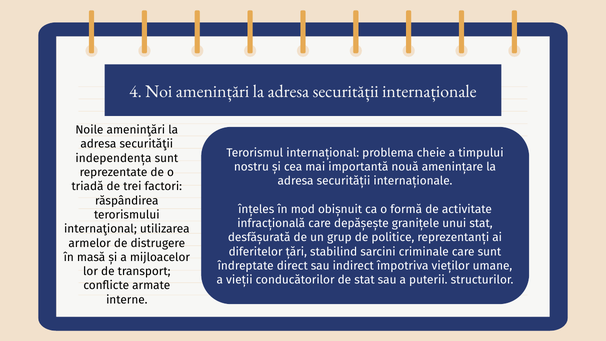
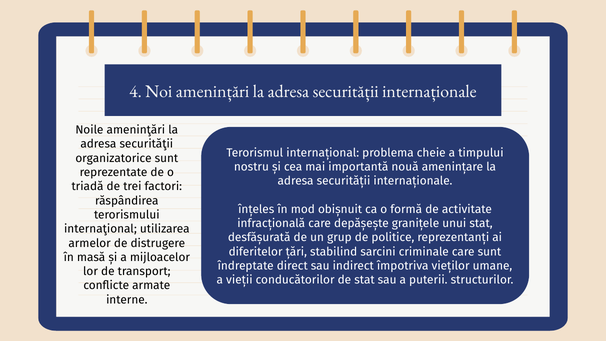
independența: independența -> organizatorice (113, 158)
